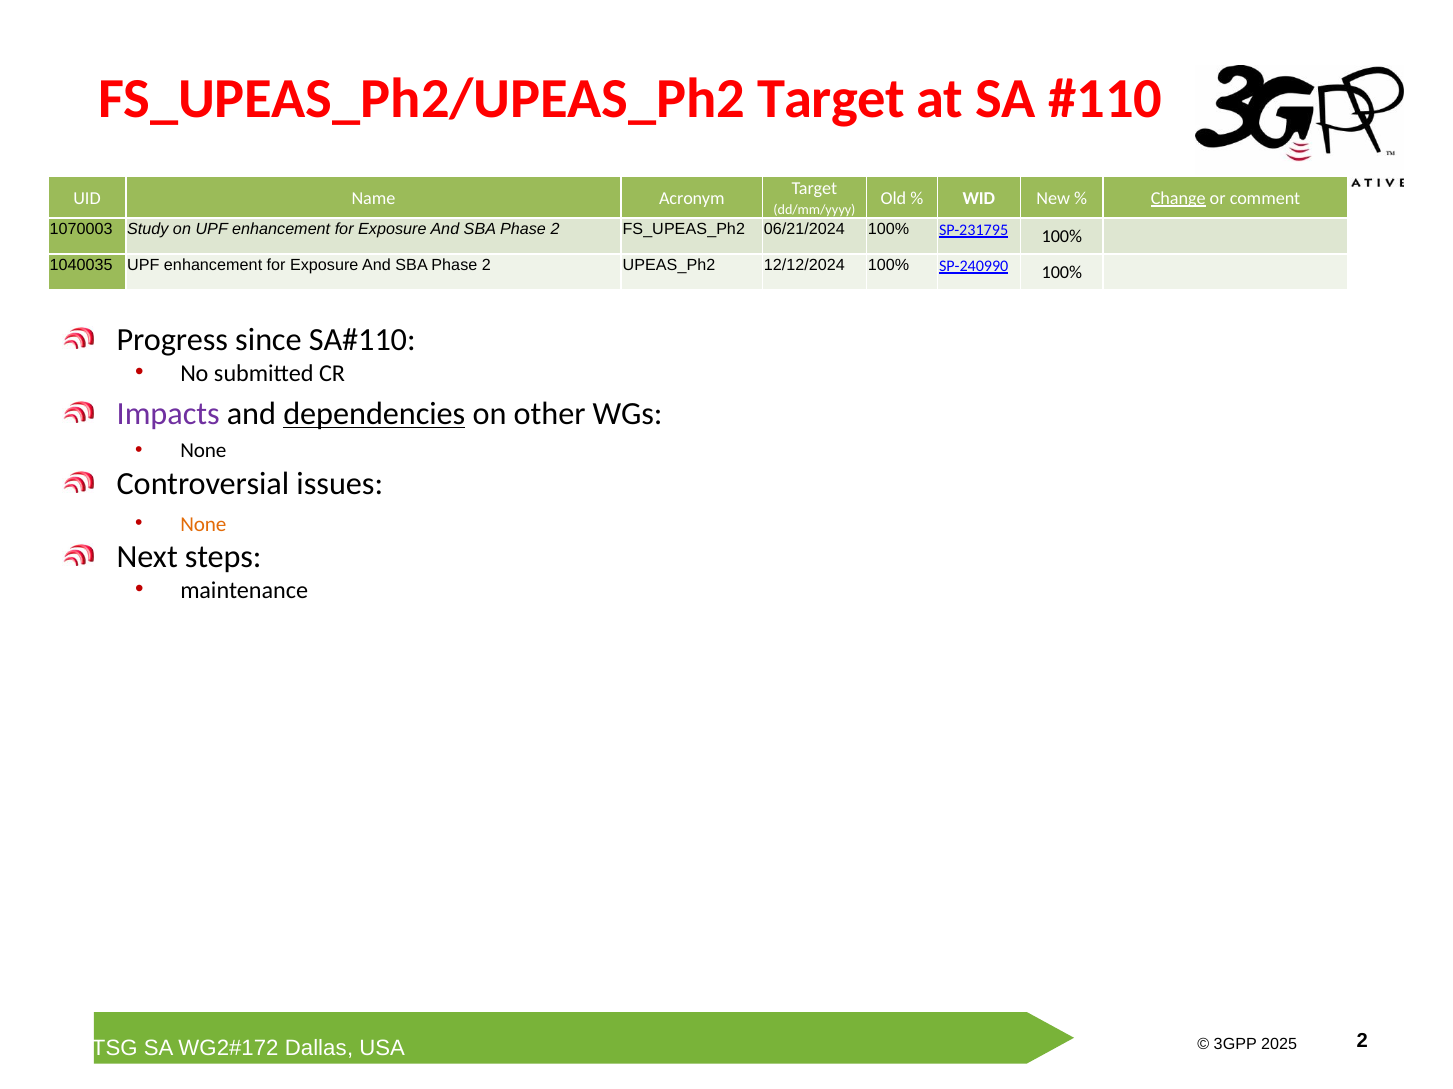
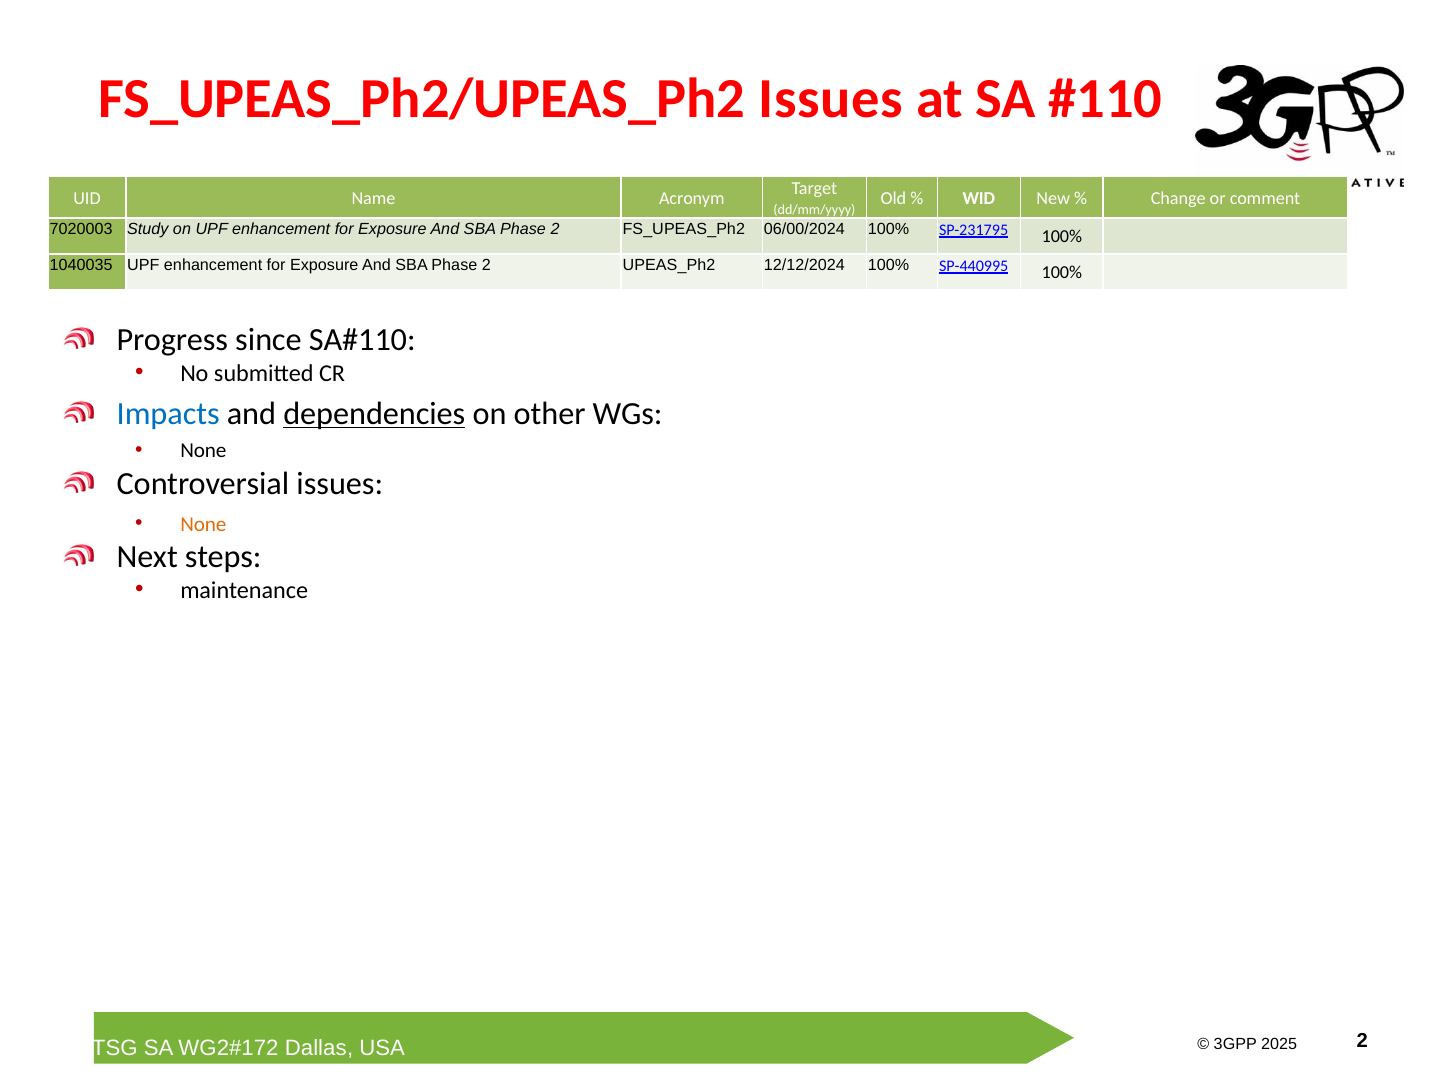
FS_UPEAS_Ph2/UPEAS_Ph2 Target: Target -> Issues (831, 99)
Change underline: present -> none (1178, 198)
1070003: 1070003 -> 7020003 (81, 229)
06/21/2024: 06/21/2024 -> 06/00/2024 (804, 229)
SP-240990: SP-240990 -> SP-440995 (974, 266)
Impacts colour: purple -> blue (168, 414)
